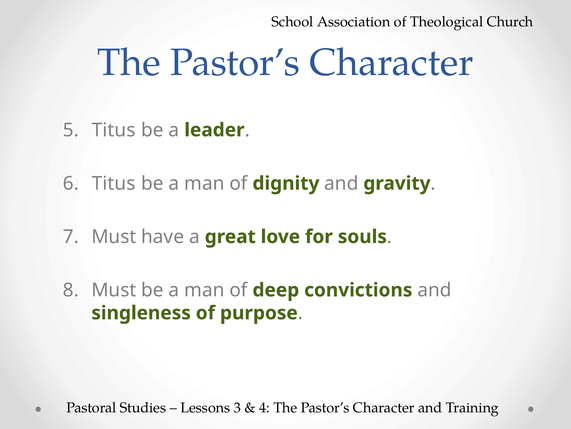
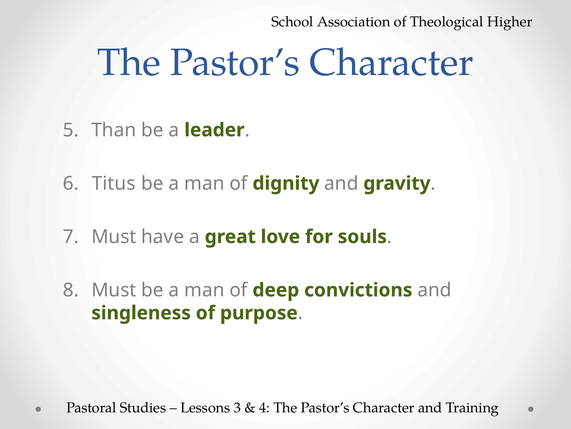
Church: Church -> Higher (510, 22)
Titus: Titus -> Than (114, 130)
